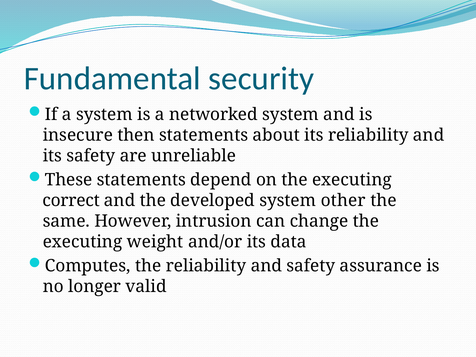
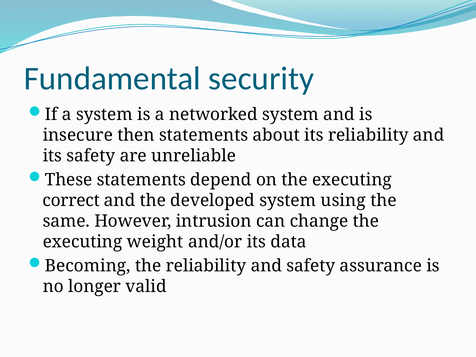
other: other -> using (343, 200)
Computes: Computes -> Becoming (88, 266)
